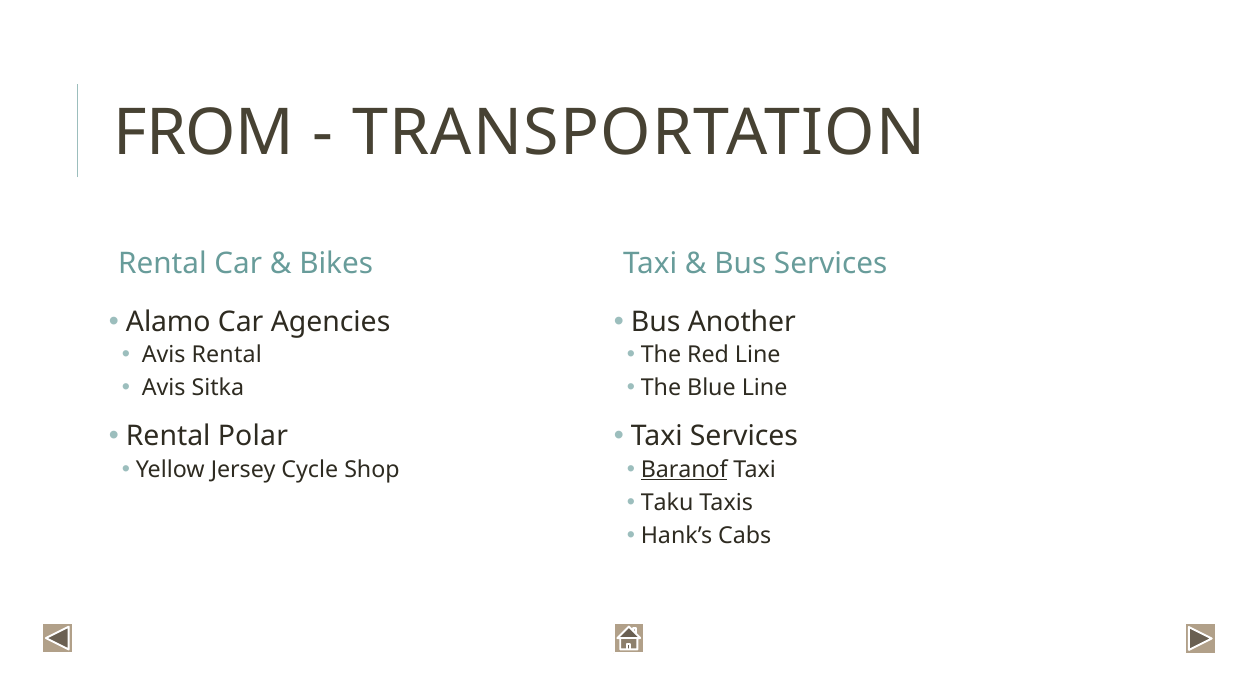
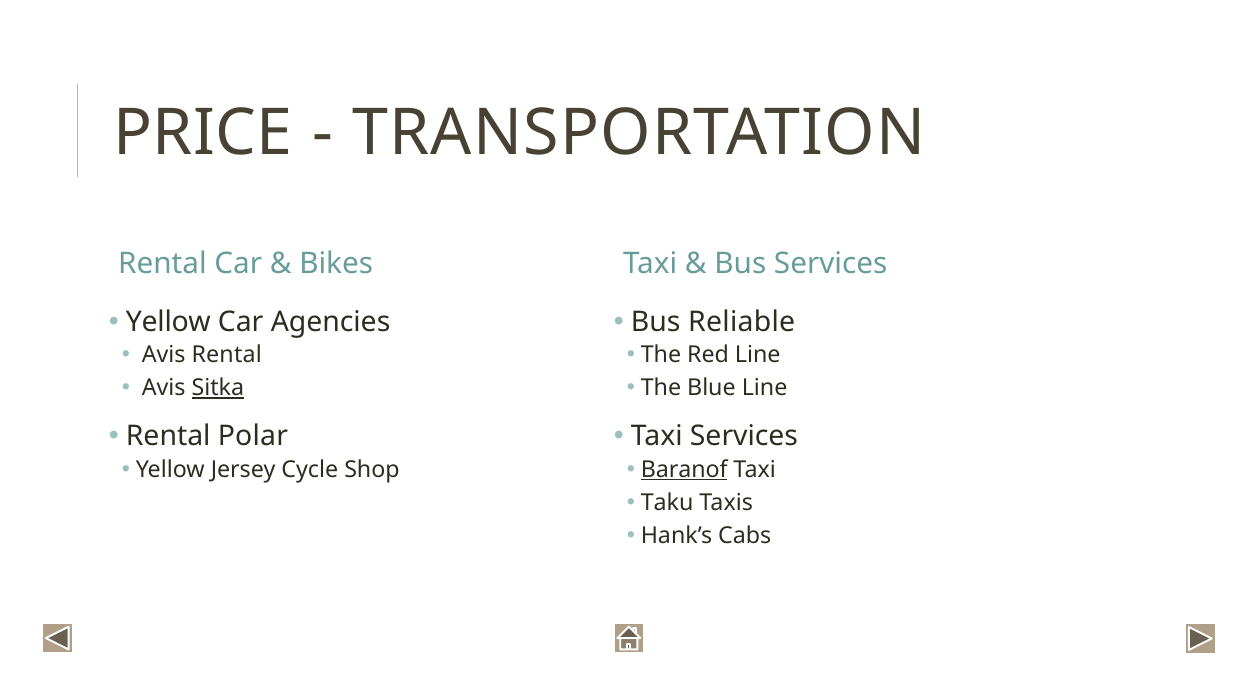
FROM: FROM -> PRICE (203, 133)
Alamo: Alamo -> Yellow (168, 322)
Another: Another -> Reliable (742, 322)
Sitka underline: none -> present (218, 388)
